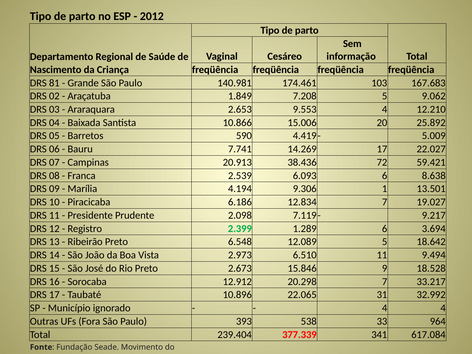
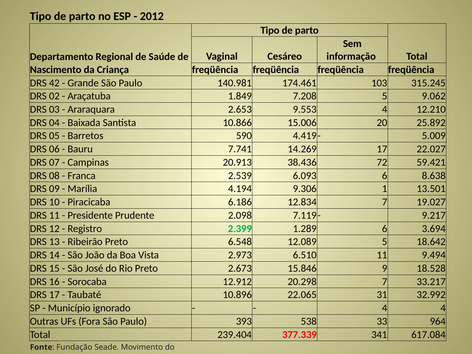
81: 81 -> 42 (54, 83)
167.683: 167.683 -> 315.245 (428, 83)
